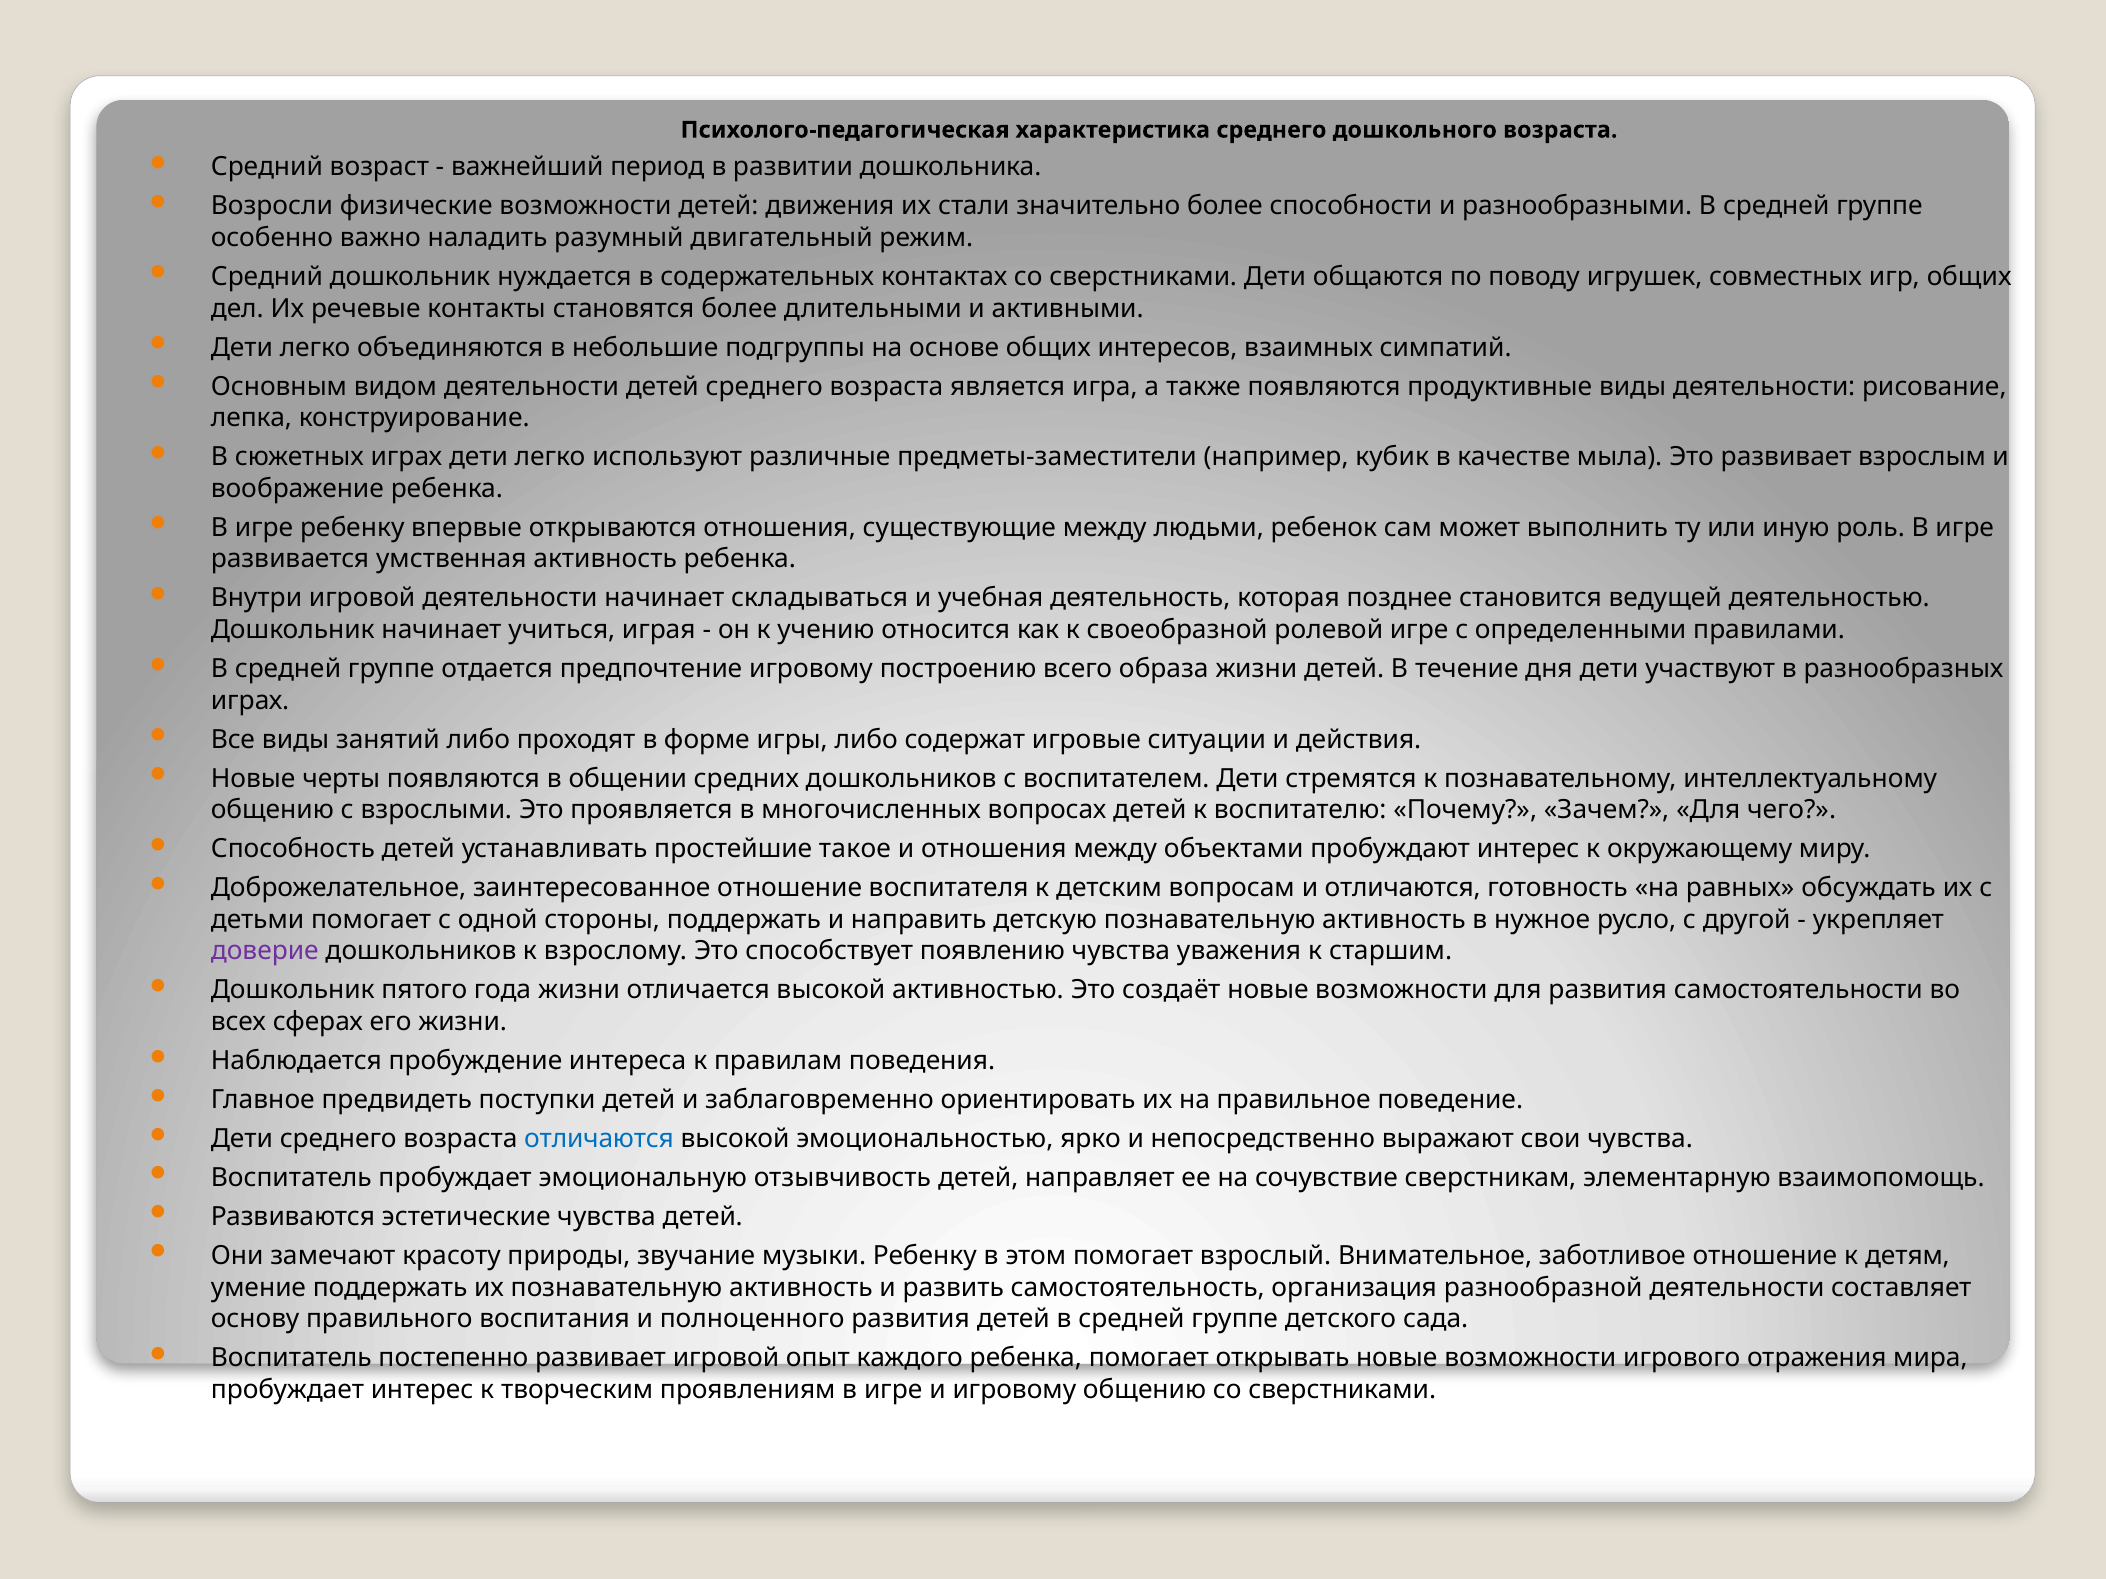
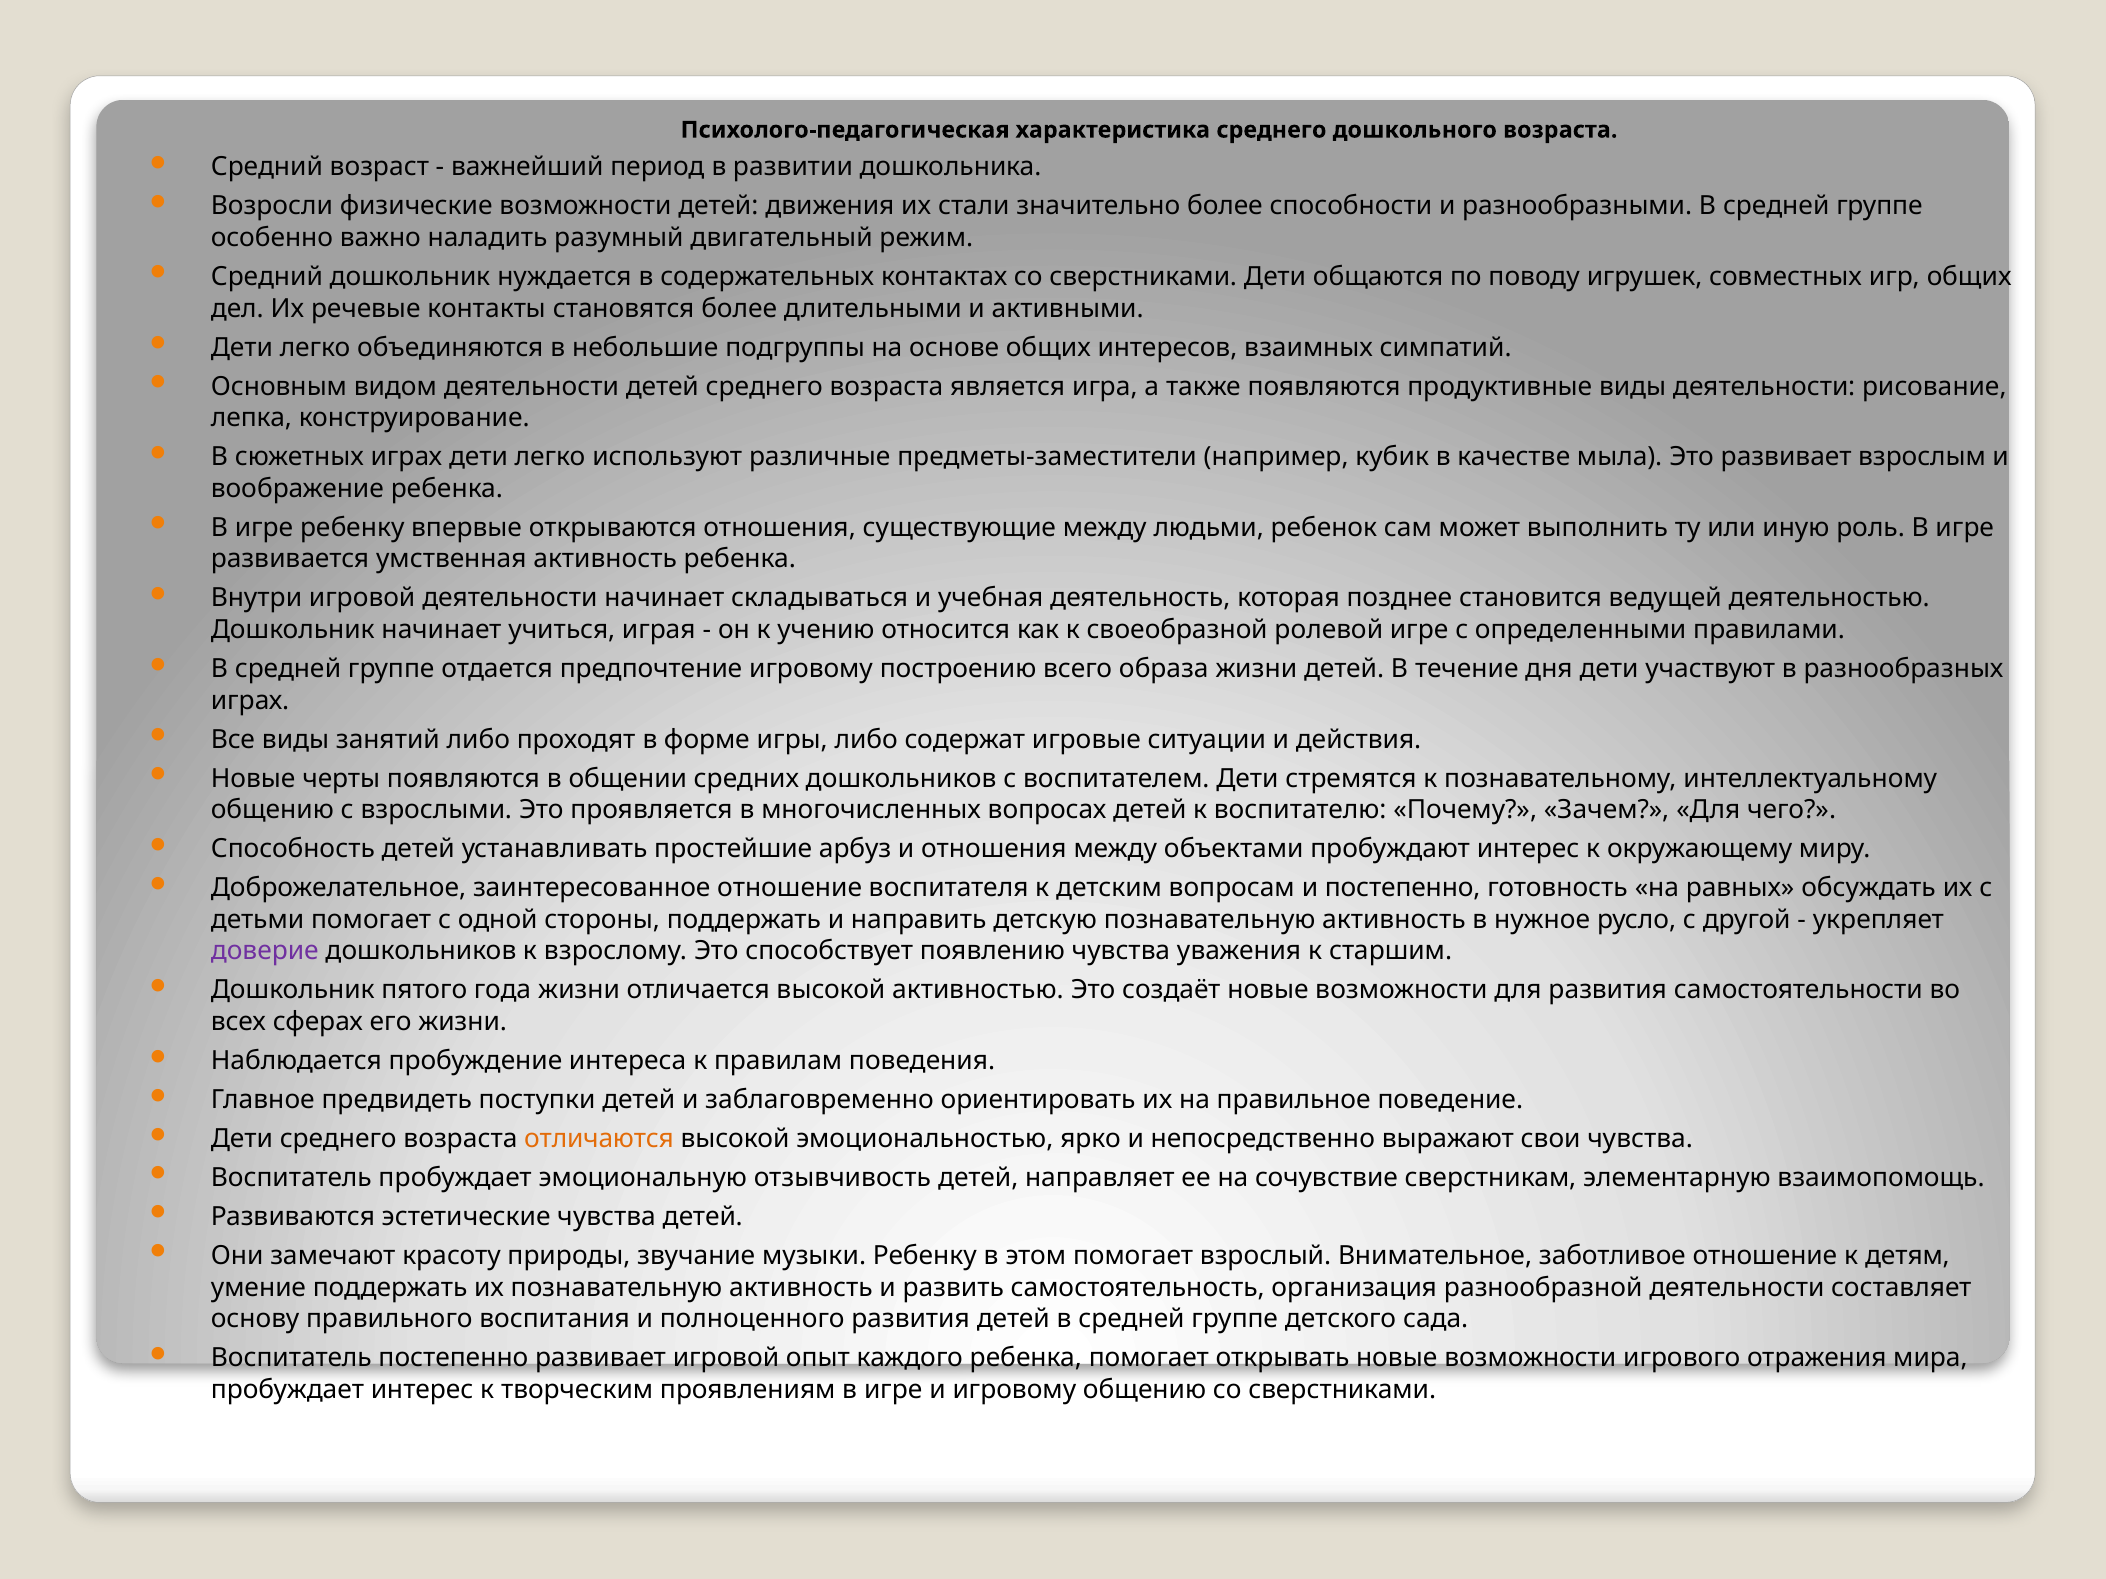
такое: такое -> арбуз (855, 849)
и отличаются: отличаются -> постепенно (1403, 888)
отличаются colour: blue -> orange (599, 1139)
